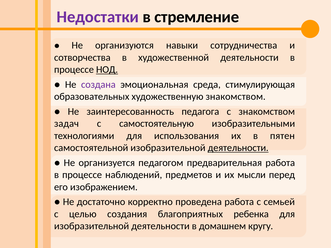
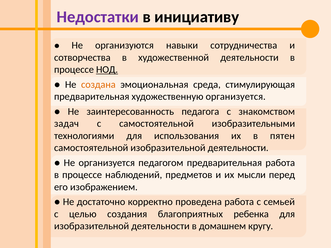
стремление: стремление -> инициативу (197, 17)
создана colour: purple -> orange (98, 85)
образовательных: образовательных -> предварительная (92, 97)
художественную знакомством: знакомством -> организуется (236, 97)
с самостоятельную: самостоятельную -> самостоятельной (157, 124)
деятельности underline: present -> none (238, 148)
